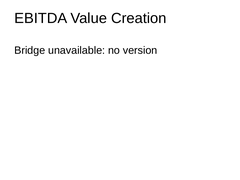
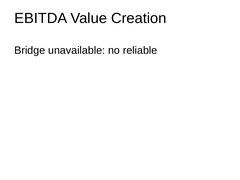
version: version -> reliable (140, 50)
